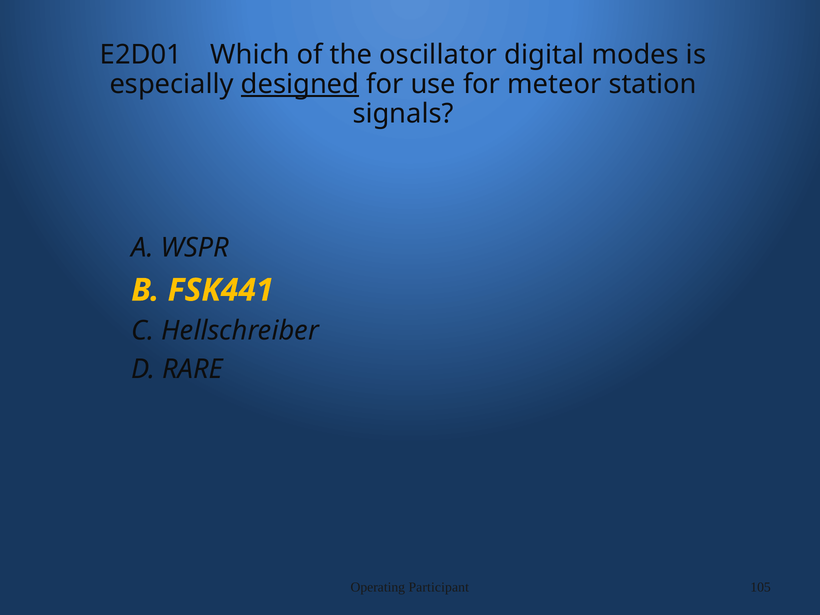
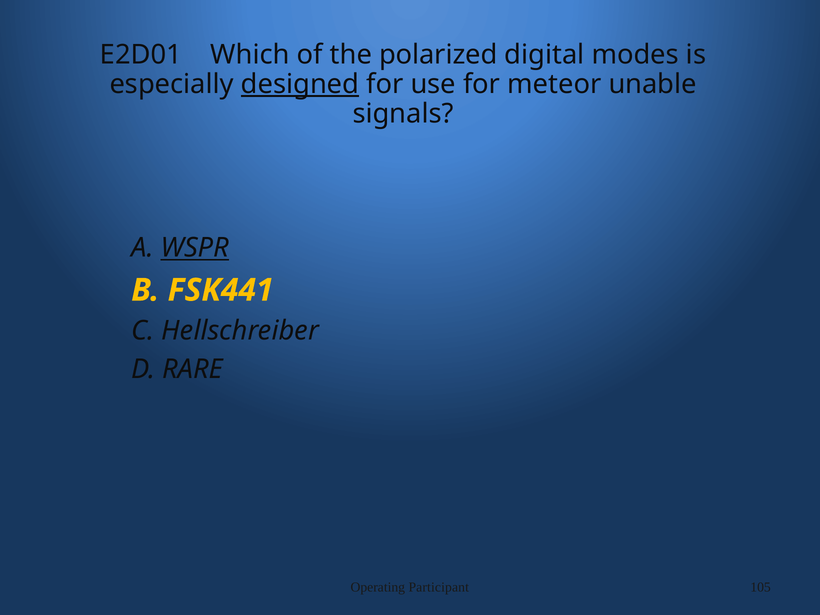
oscillator: oscillator -> polarized (438, 55)
station: station -> unable (653, 84)
WSPR underline: none -> present (195, 248)
